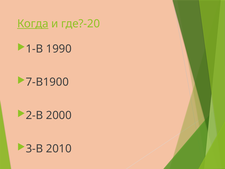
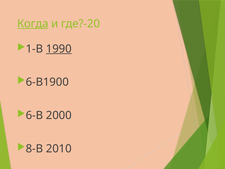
1990 underline: none -> present (59, 49)
7-В1900: 7-В1900 -> 6-В1900 (47, 82)
2-В: 2-В -> 6-В (34, 115)
3-В: 3-В -> 8-В (34, 148)
